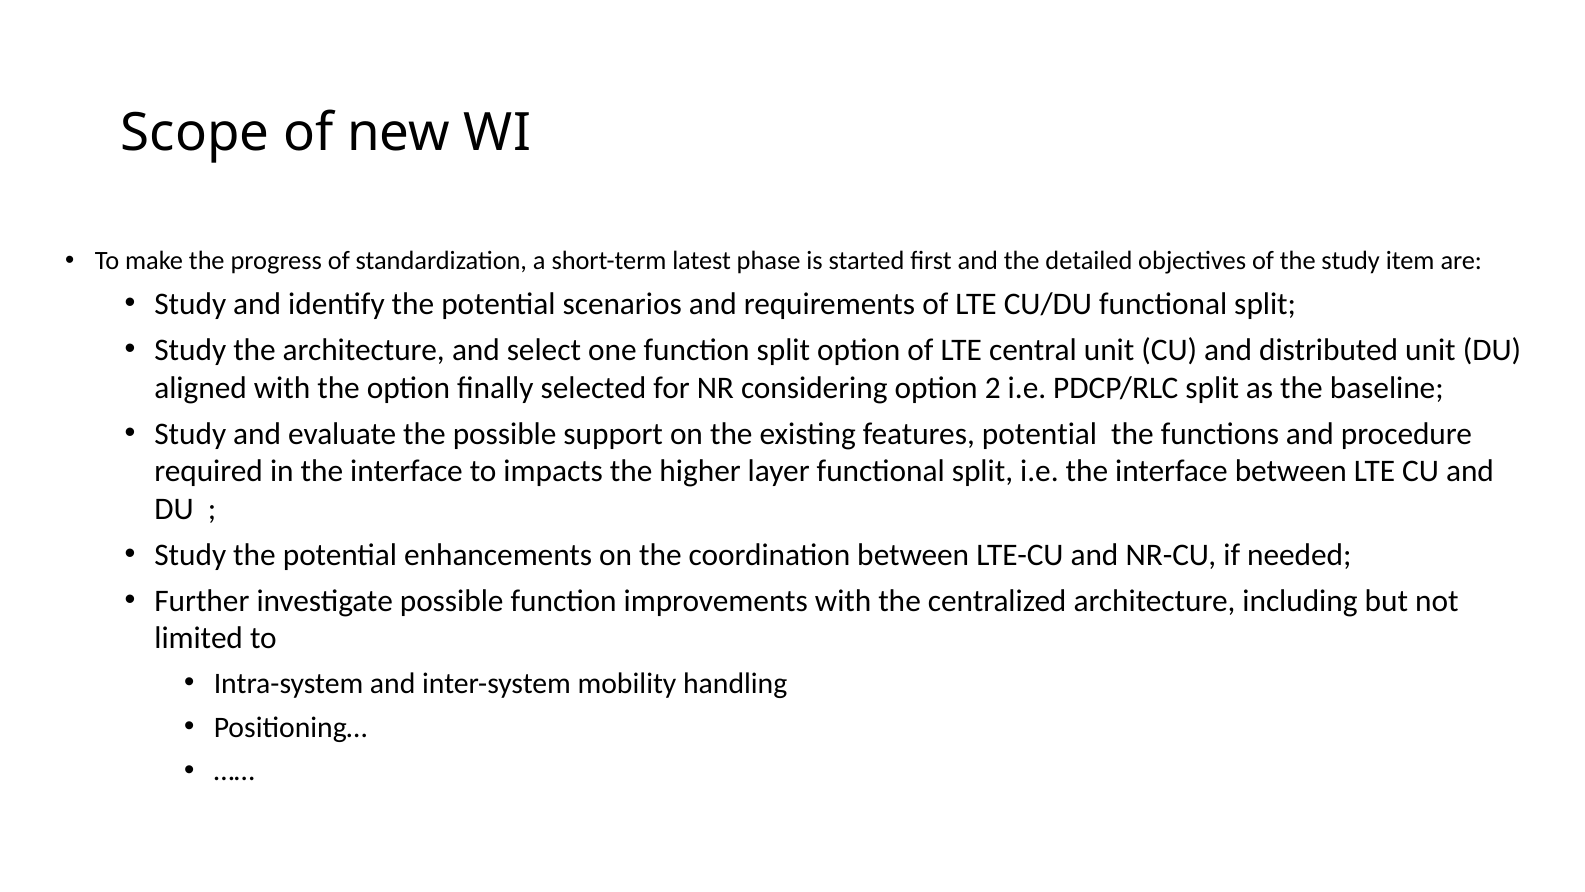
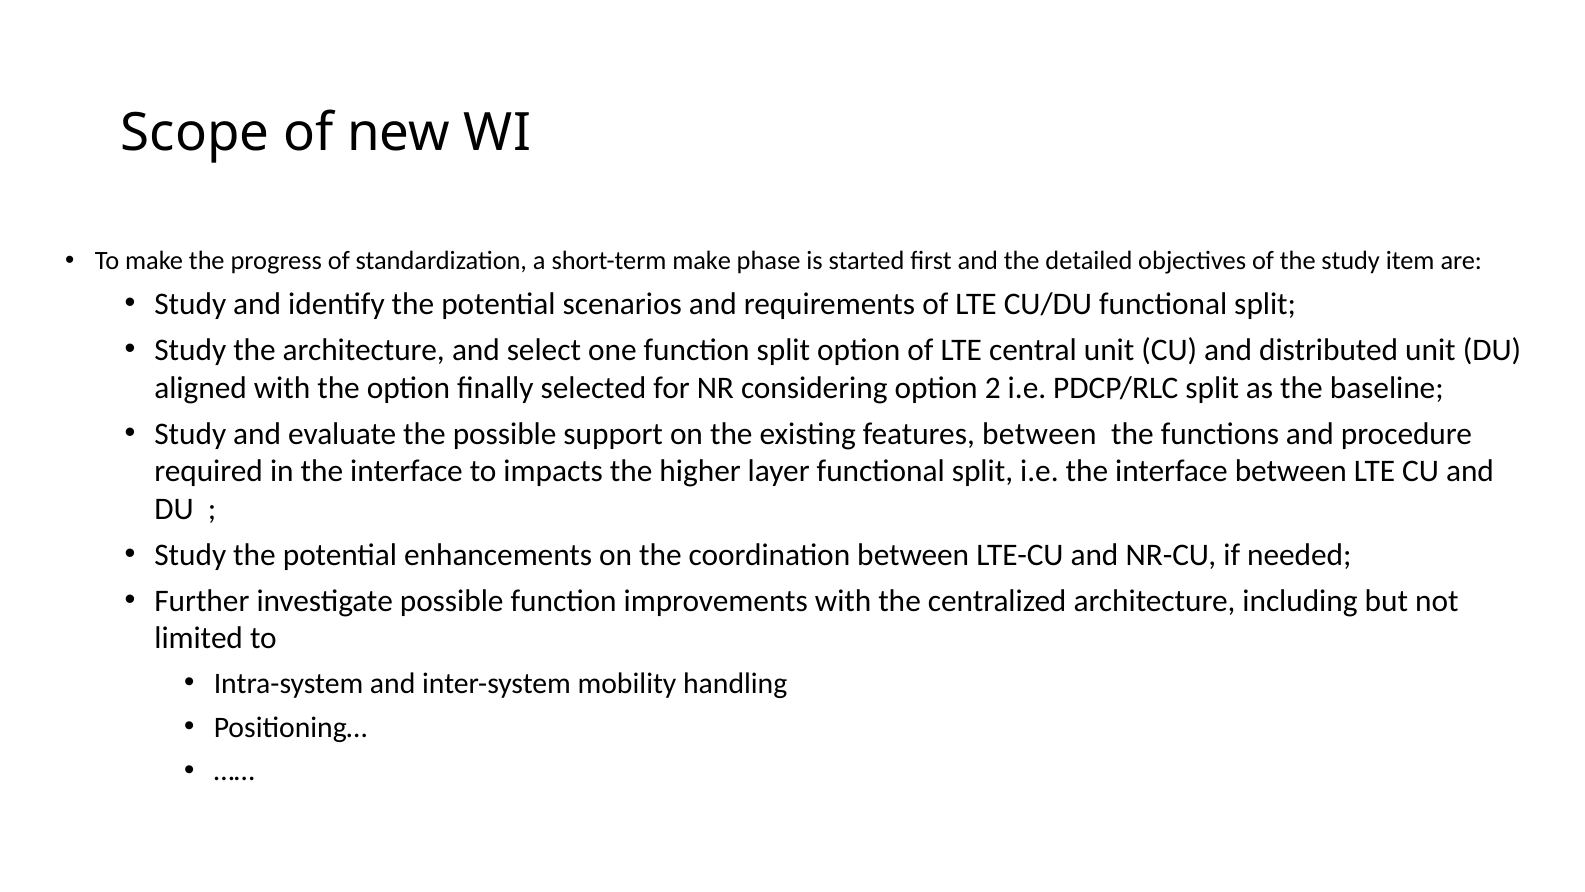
short-term latest: latest -> make (702, 261)
features potential: potential -> between (1039, 434)
